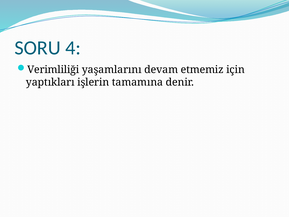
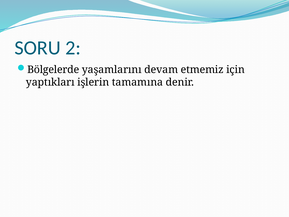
4: 4 -> 2 (73, 48)
Verimliliği: Verimliliği -> Bölgelerde (53, 70)
